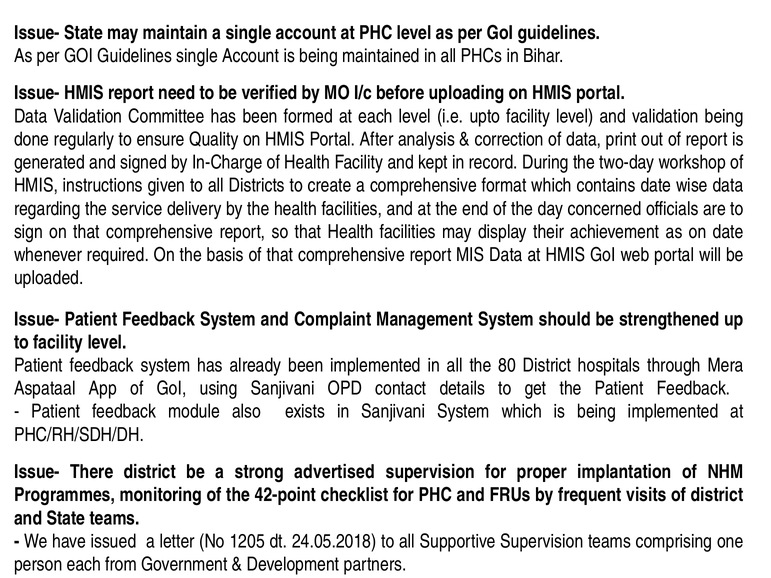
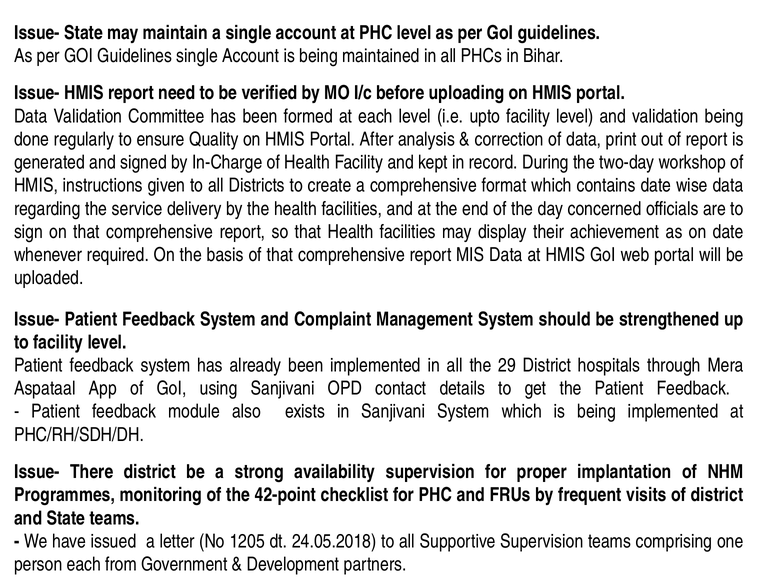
80: 80 -> 29 (507, 366)
advertised: advertised -> availability (335, 472)
